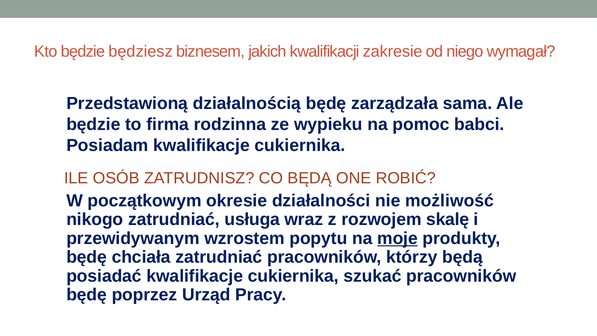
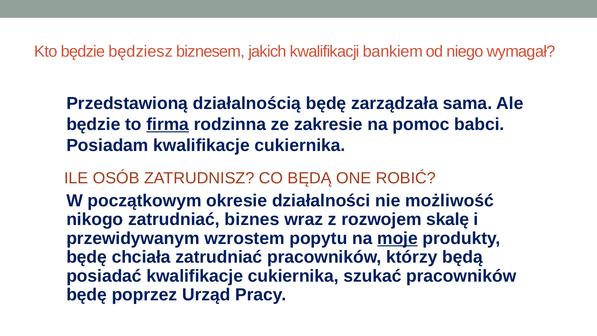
zakresie: zakresie -> bankiem (393, 52)
firma underline: none -> present (168, 124)
wypieku: wypieku -> zakresie (328, 124)
usługa: usługa -> biznes (252, 219)
